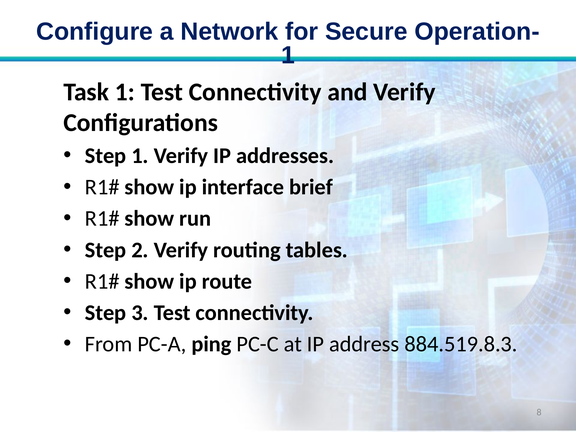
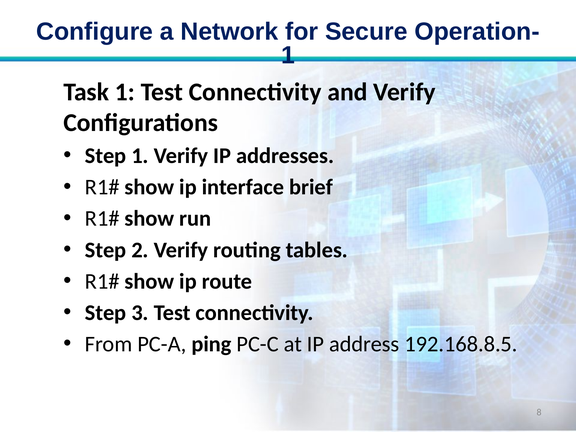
884.519.8.3: 884.519.8.3 -> 192.168.8.5 (461, 344)
